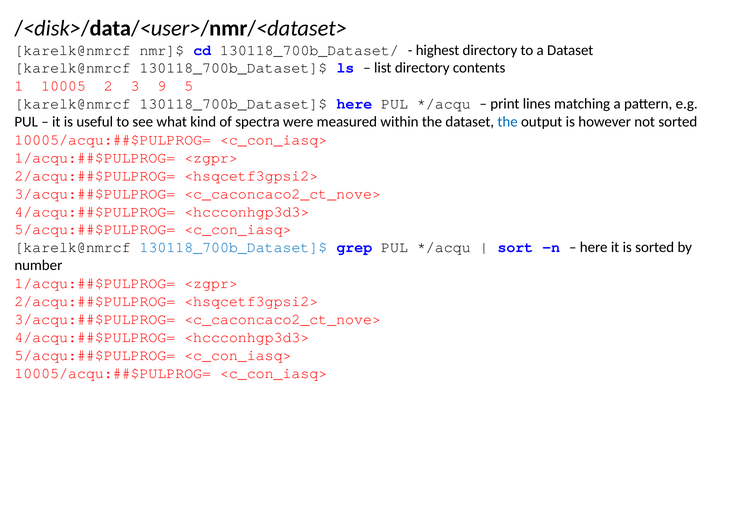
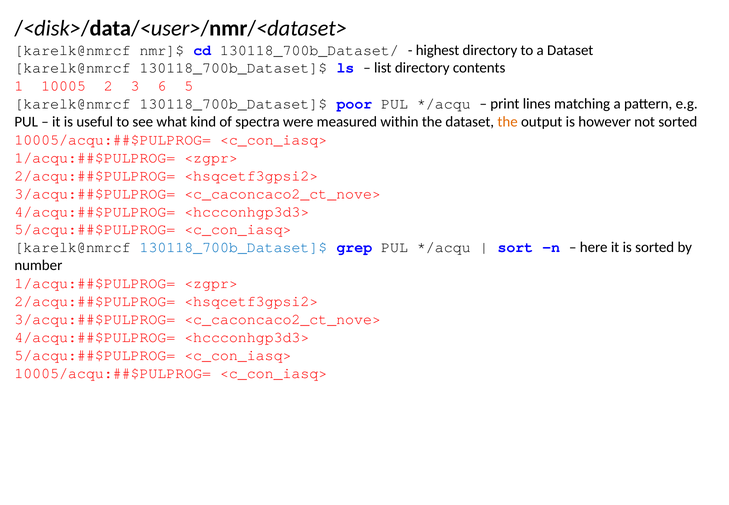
9: 9 -> 6 (162, 86)
130118_700b_Dataset]$ here: here -> poor (354, 104)
the colour: blue -> orange (508, 122)
